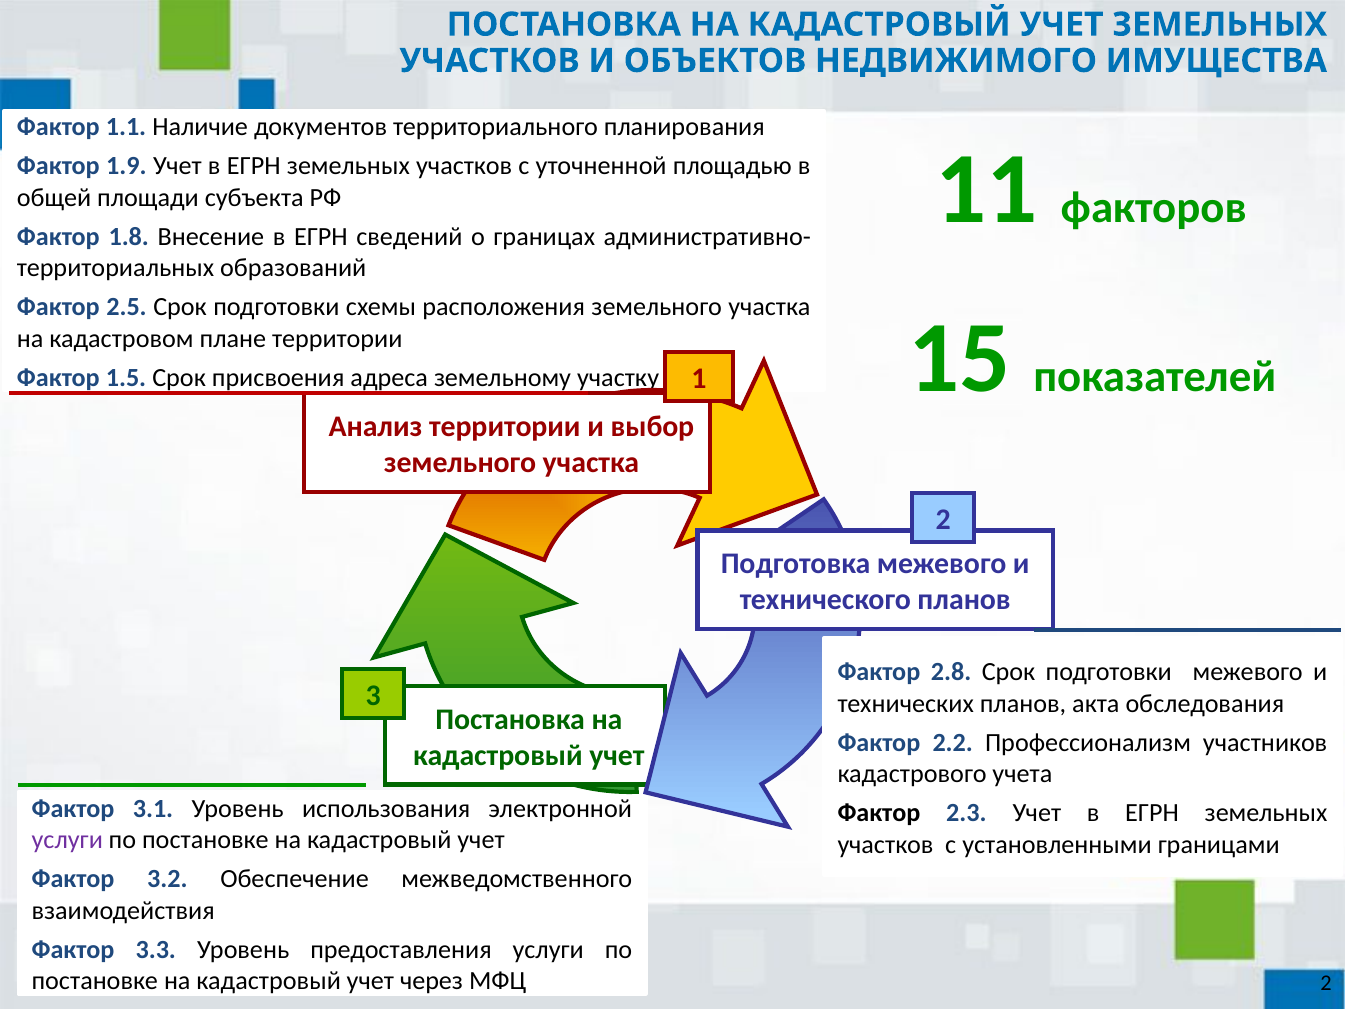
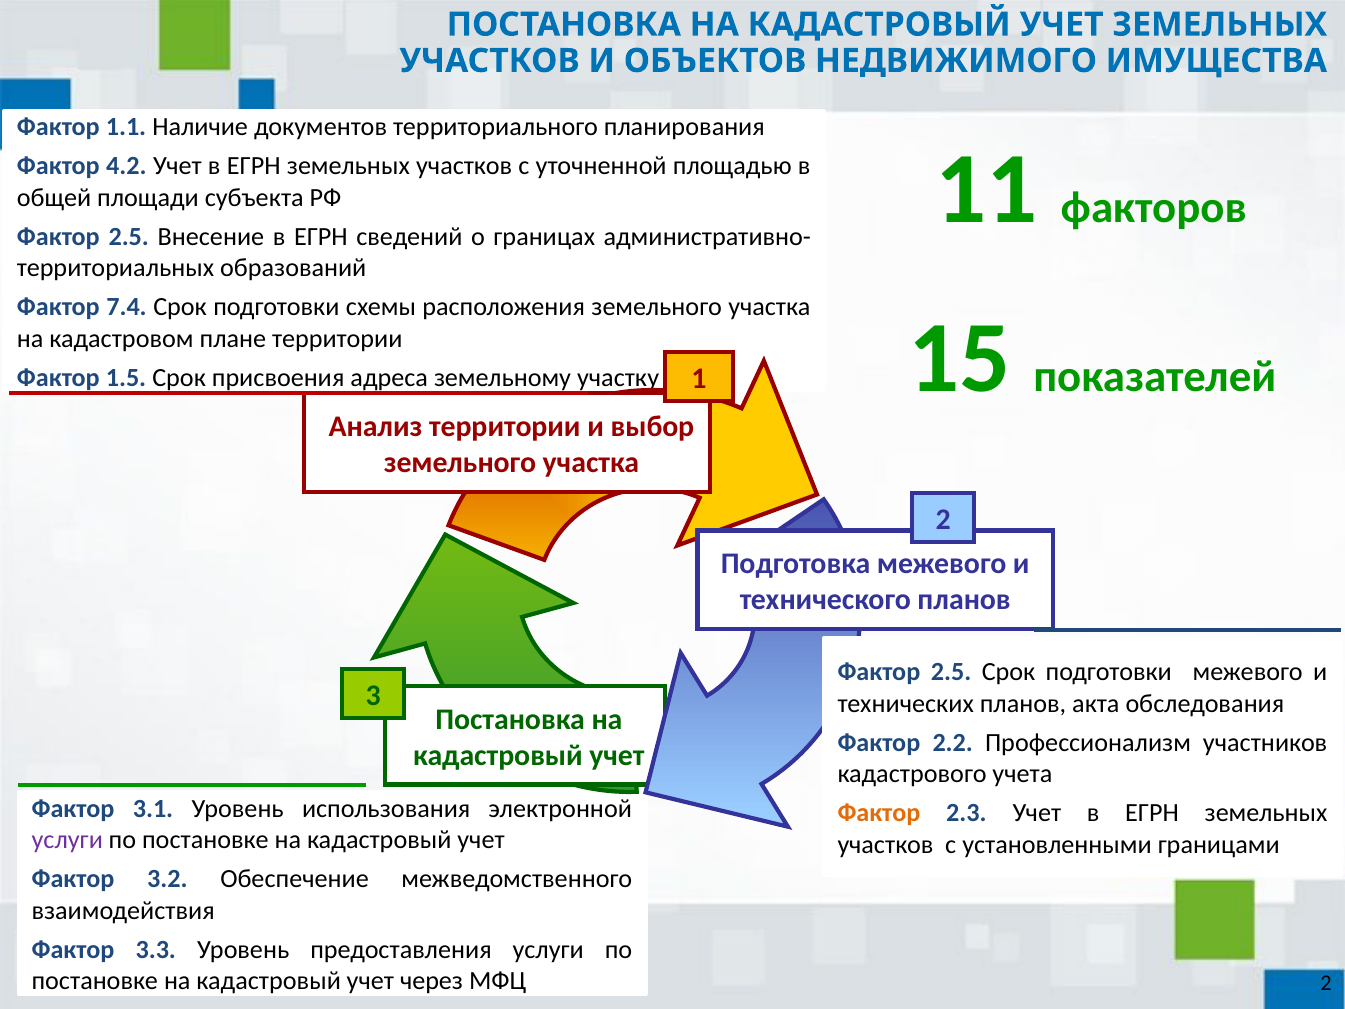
1.9: 1.9 -> 4.2 (126, 166)
1.8: 1.8 -> 2.5 (129, 237)
2.5: 2.5 -> 7.4 (127, 307)
2.8: 2.8 -> 2.5 (951, 672)
Фактор colour: black -> orange (879, 813)
